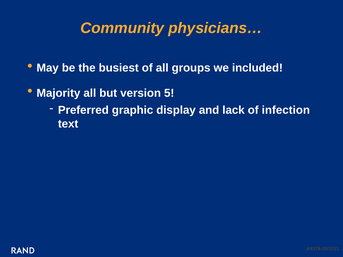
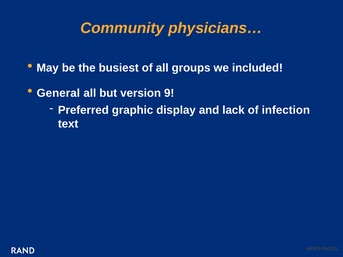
Majority: Majority -> General (58, 93)
5: 5 -> 9 (169, 93)
